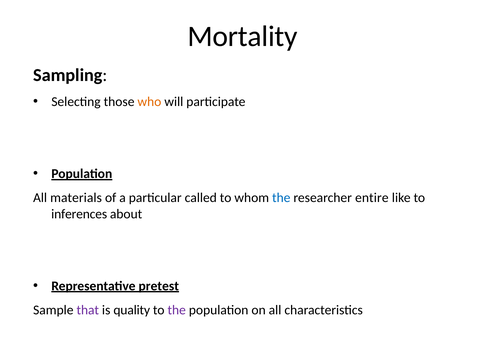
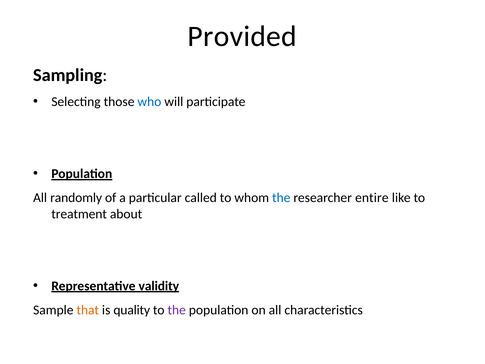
Mortality: Mortality -> Provided (242, 36)
who colour: orange -> blue (149, 102)
materials: materials -> randomly (76, 198)
inferences: inferences -> treatment (79, 214)
pretest: pretest -> validity (159, 286)
that colour: purple -> orange (88, 310)
